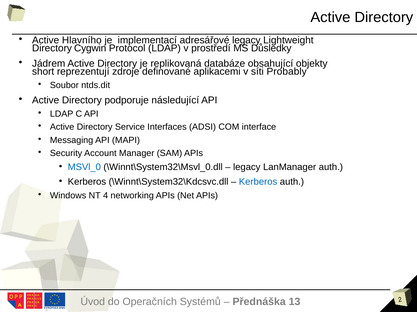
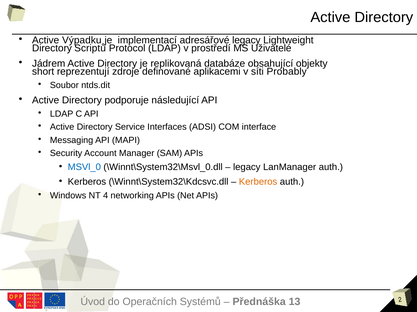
Hlavního: Hlavního -> Výpadku (82, 40)
Cygwin: Cygwin -> Scriptů (90, 48)
Důsledky: Důsledky -> Uživatelé (271, 48)
Kerberos colour: blue -> orange (258, 182)
